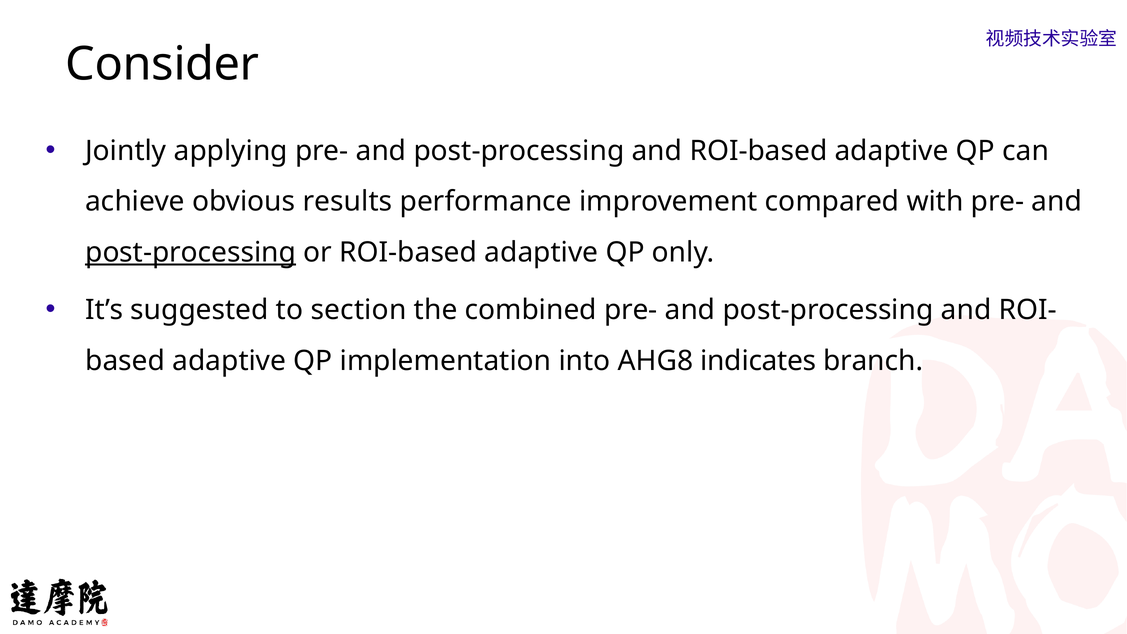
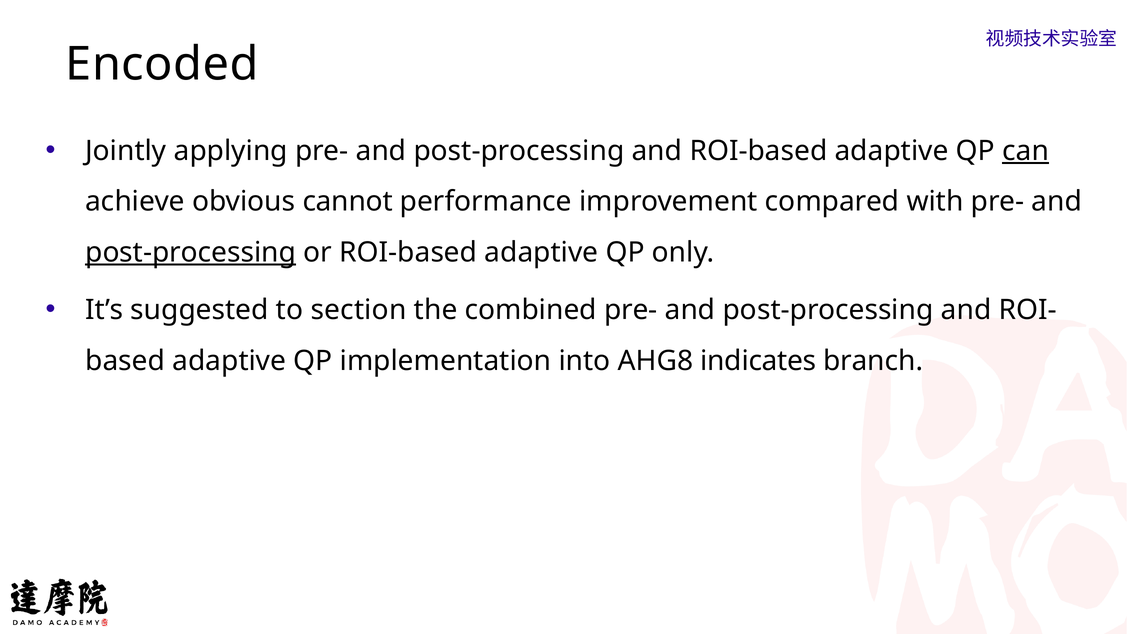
Consider: Consider -> Encoded (162, 64)
can underline: none -> present (1026, 151)
results: results -> cannot (348, 202)
